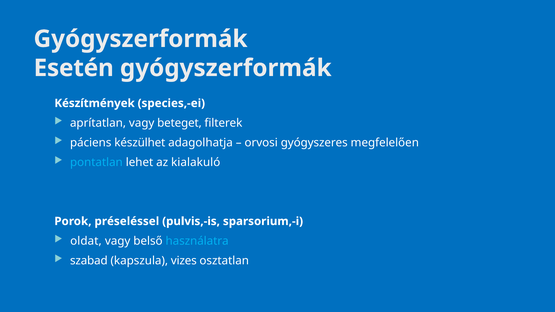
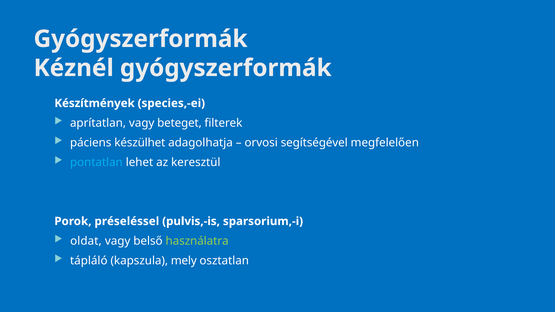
Esetén: Esetén -> Kéznél (74, 68)
gyógyszeres: gyógyszeres -> segítségével (314, 143)
kialakuló: kialakuló -> keresztül (196, 162)
használatra colour: light blue -> light green (197, 241)
szabad: szabad -> tápláló (89, 261)
vizes: vizes -> mely (184, 261)
